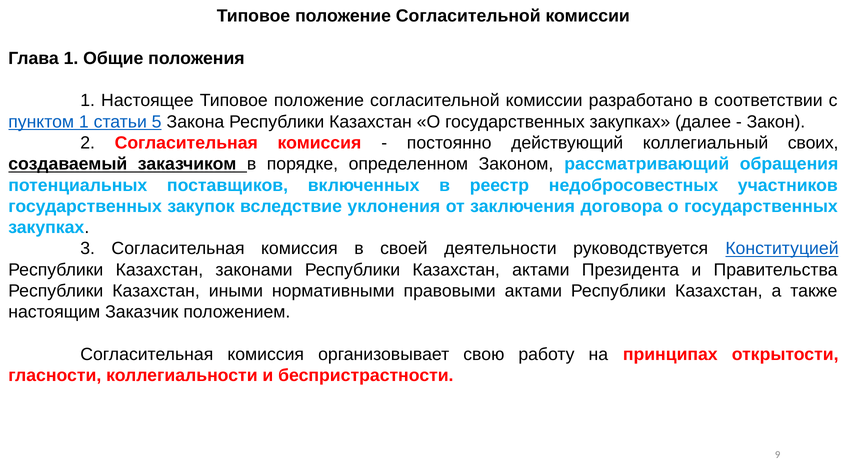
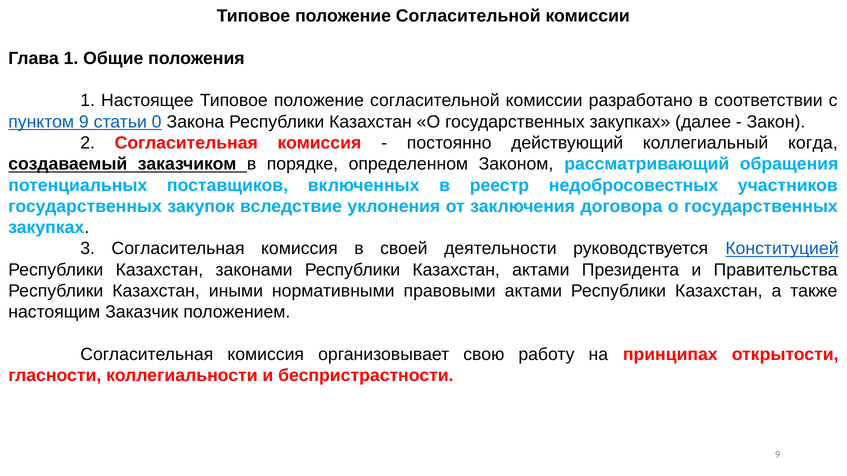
пунктом 1: 1 -> 9 (84, 122)
5: 5 -> 0 (157, 122)
своих: своих -> когда (813, 143)
